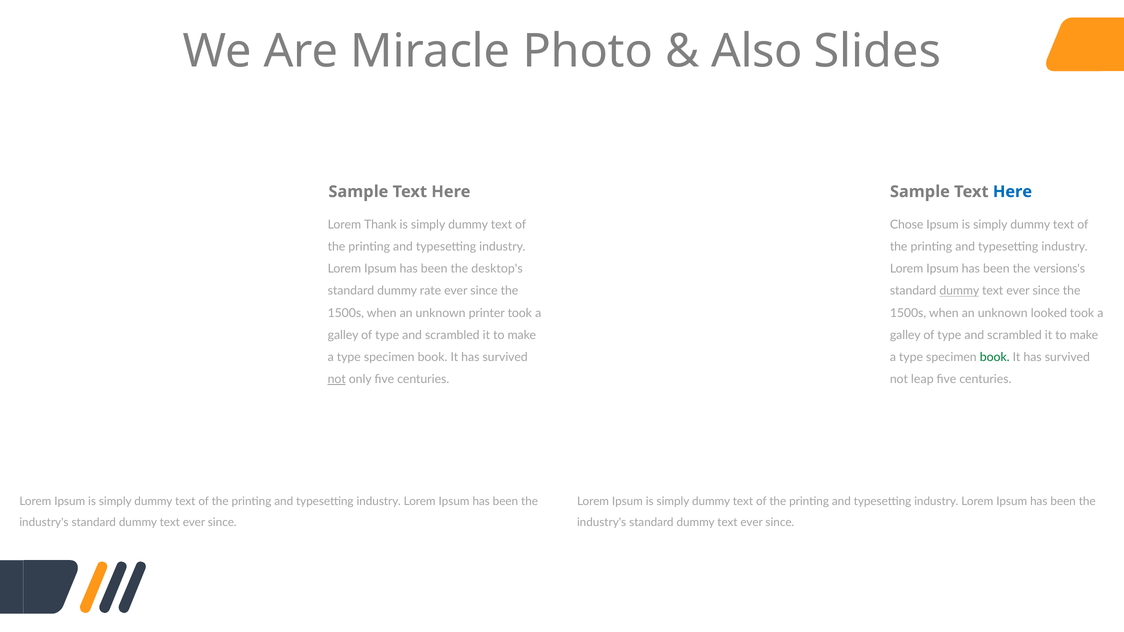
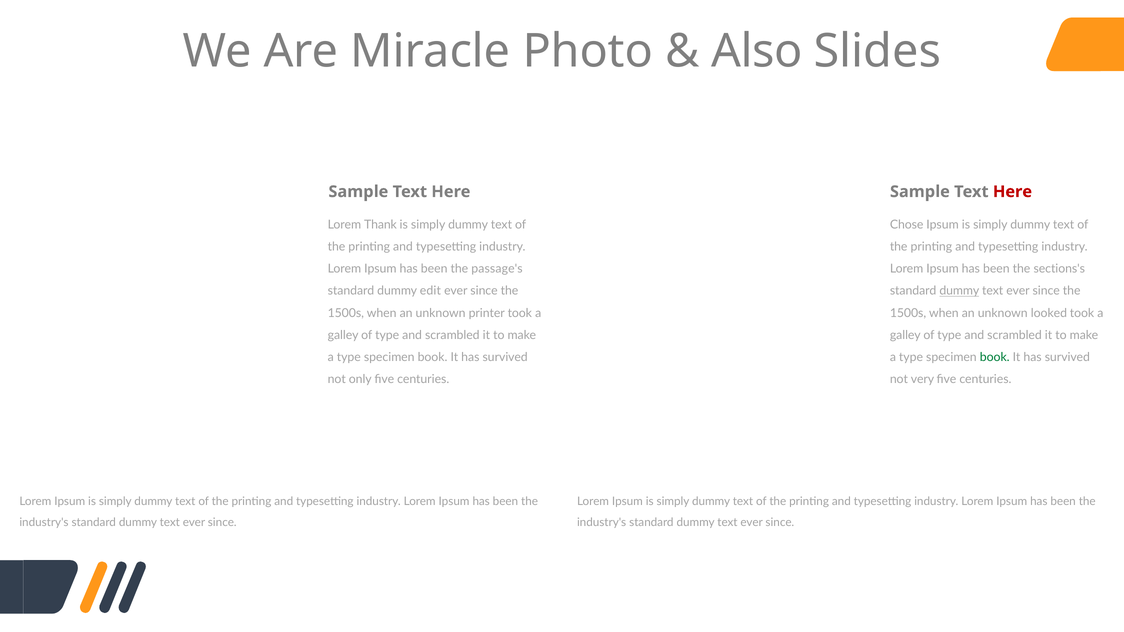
Here colour: blue -> red (1012, 192)
desktop's: desktop's -> passage's (497, 269)
versions's: versions's -> sections's (1059, 269)
rate: rate -> edit (430, 291)
not underline: present -> none (337, 379)
leap: leap -> very (922, 379)
